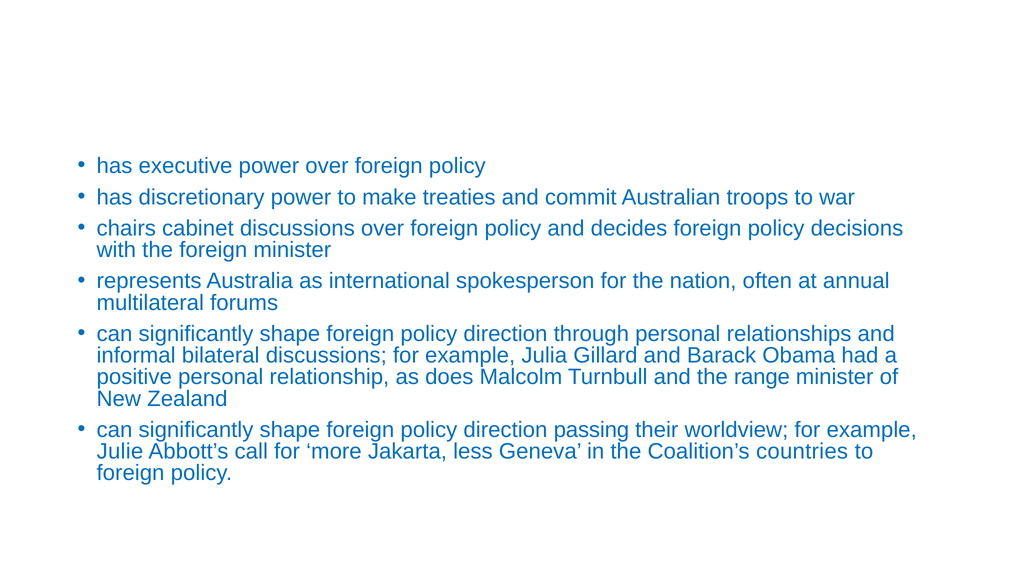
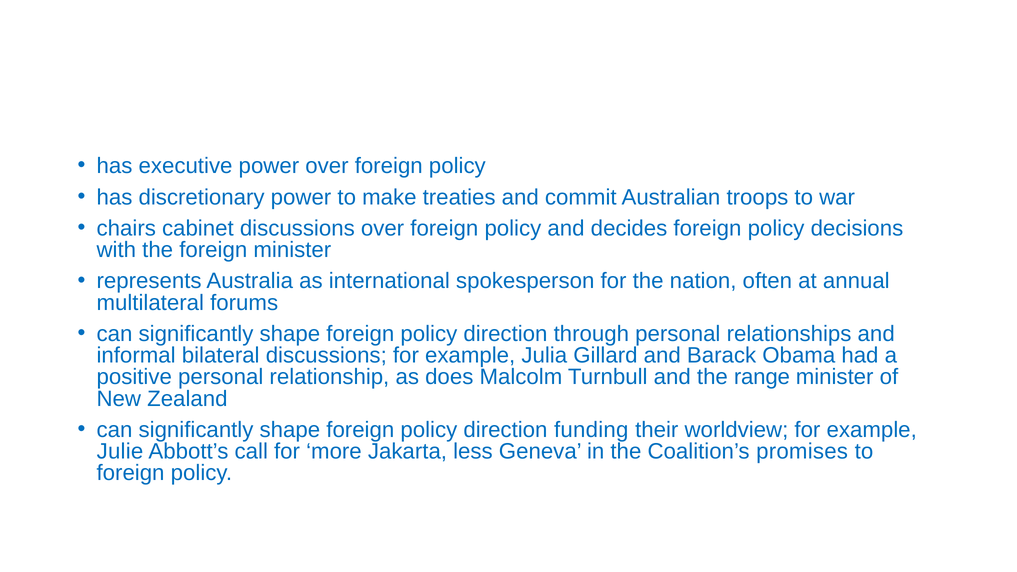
passing: passing -> funding (591, 430)
countries: countries -> promises (802, 451)
